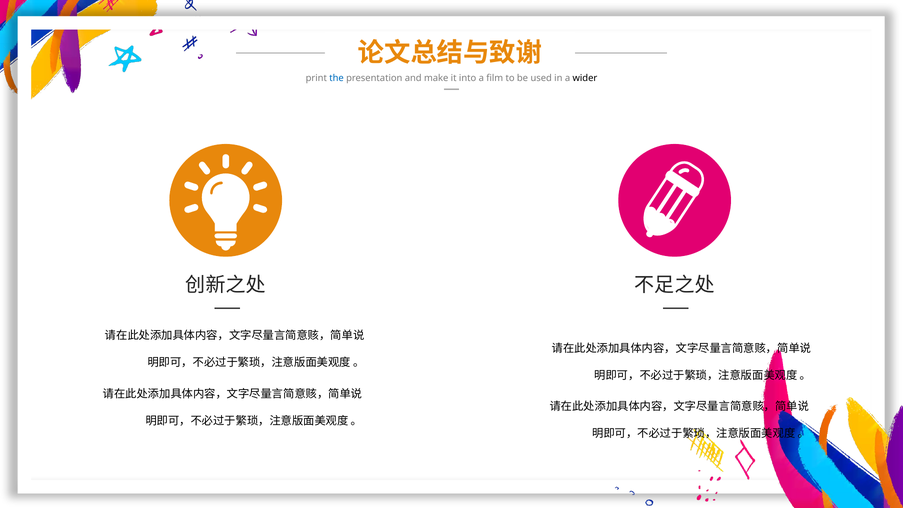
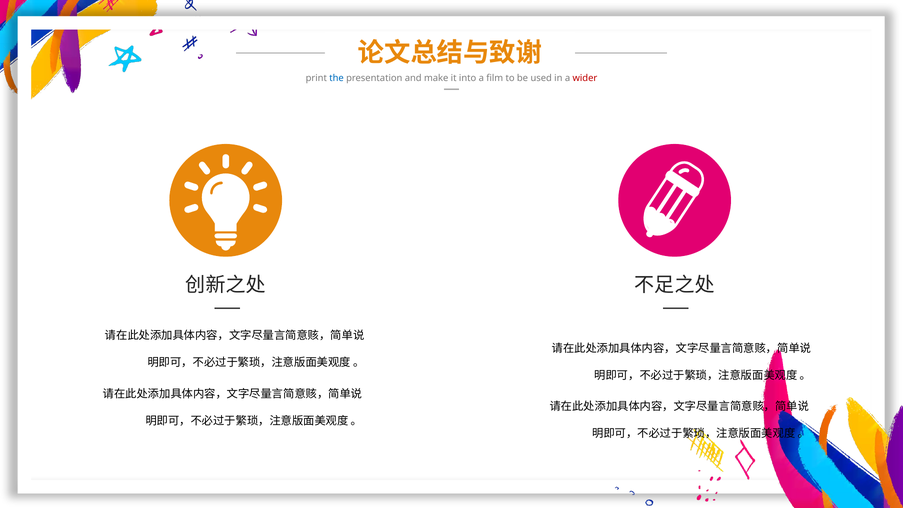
wider colour: black -> red (585, 78)
